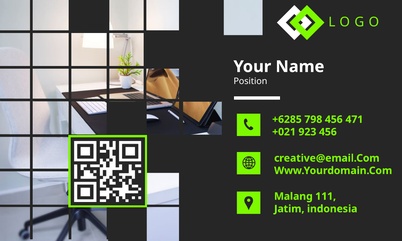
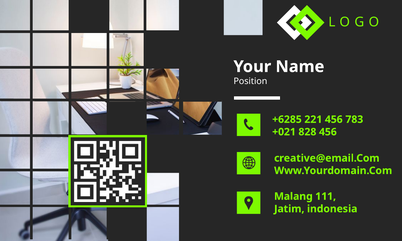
798: 798 -> 221 (313, 120)
471: 471 -> 783 (354, 120)
923: 923 -> 828 (307, 132)
